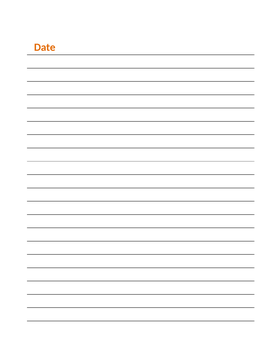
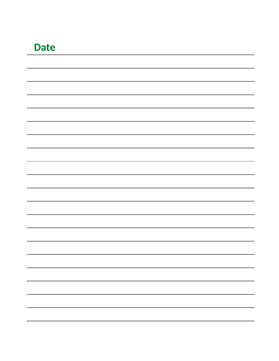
Date colour: orange -> green (45, 47)
